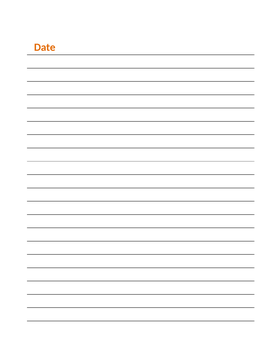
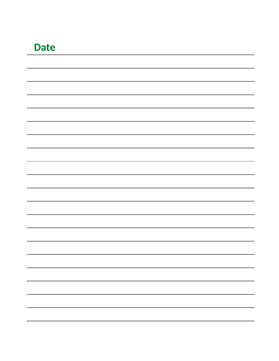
Date colour: orange -> green (45, 47)
